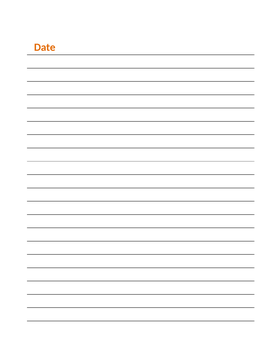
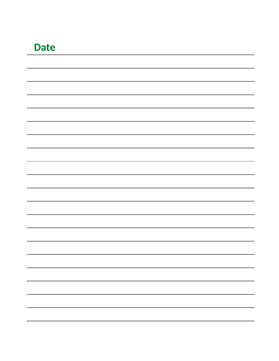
Date colour: orange -> green (45, 47)
